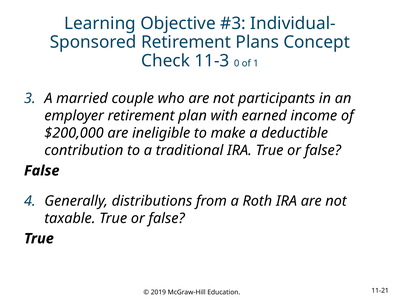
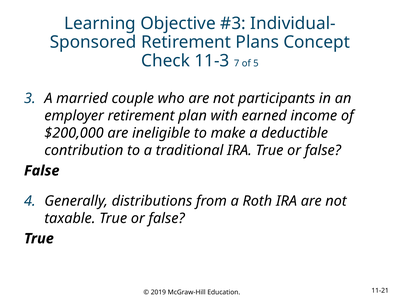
0: 0 -> 7 (237, 63)
1: 1 -> 5 (256, 63)
